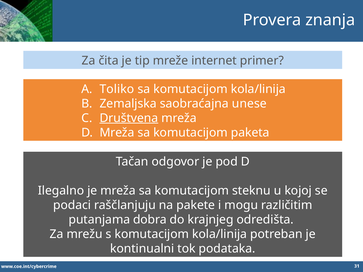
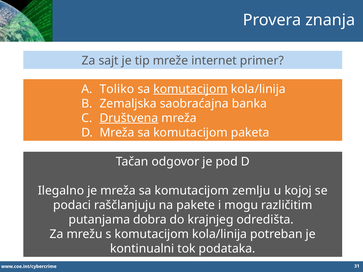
čita: čita -> sajt (109, 61)
komutacijom underline: none -> present (191, 89)
unese: unese -> banka (249, 104)
steknu: steknu -> zemlju (251, 191)
